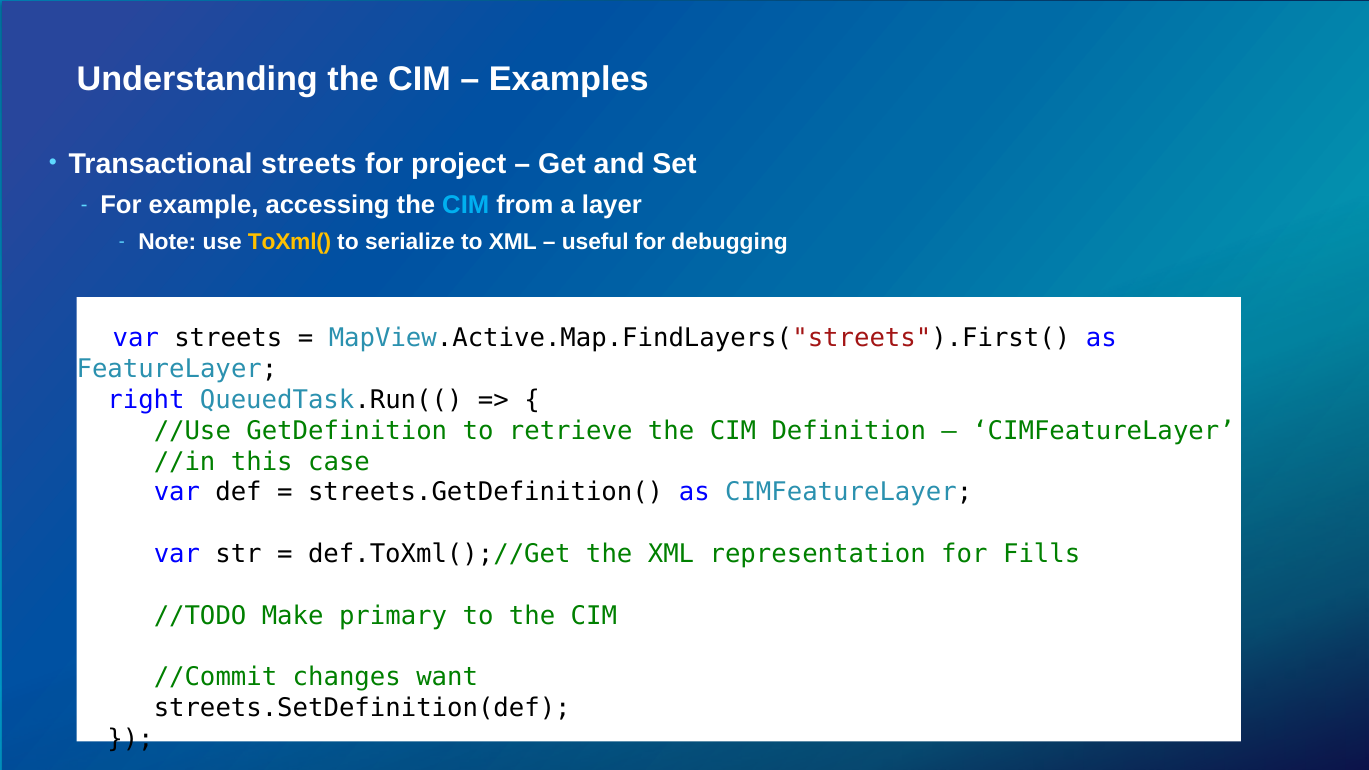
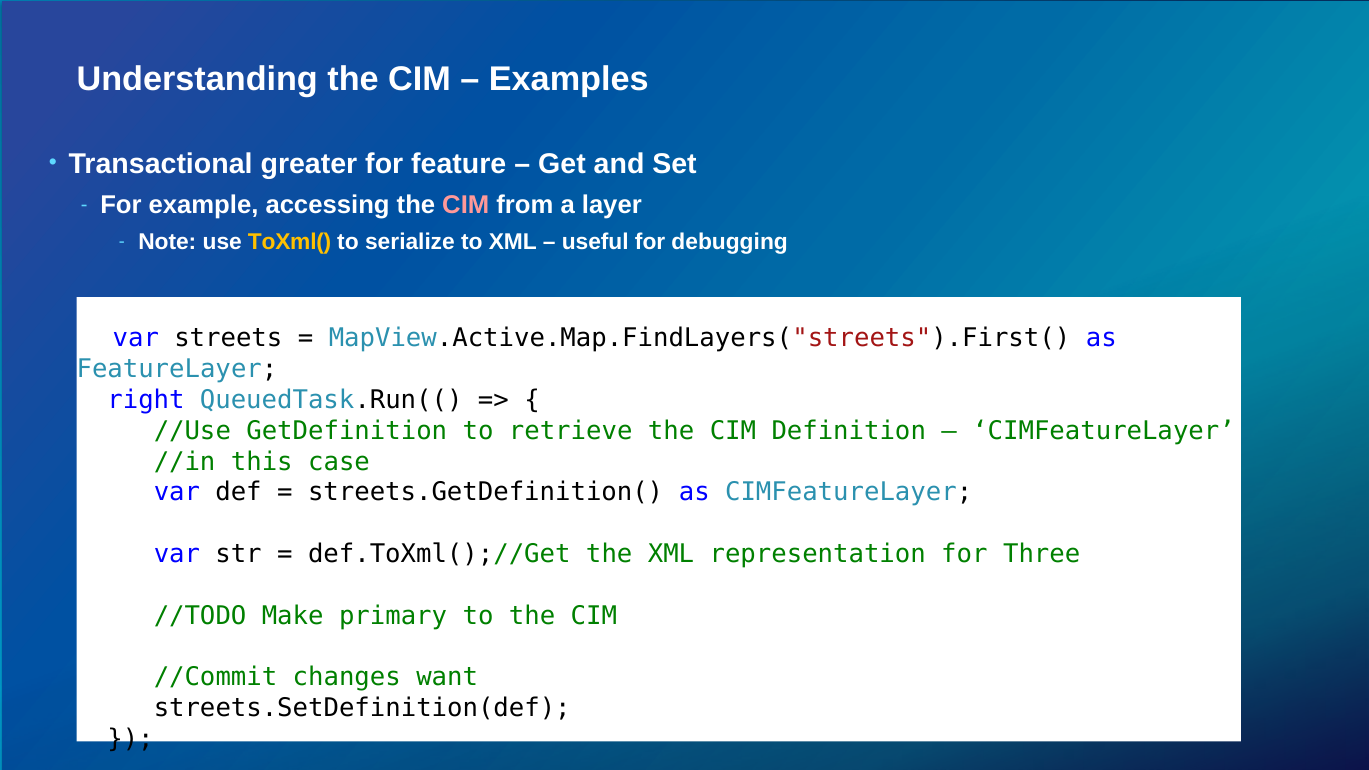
Transactional streets: streets -> greater (309, 164)
project: project -> feature (459, 164)
CIM colour: light blue -> pink (466, 205)
Fills: Fills -> Three (1042, 554)
